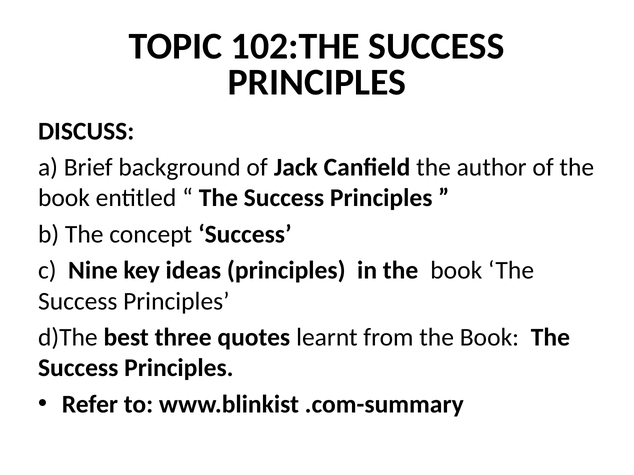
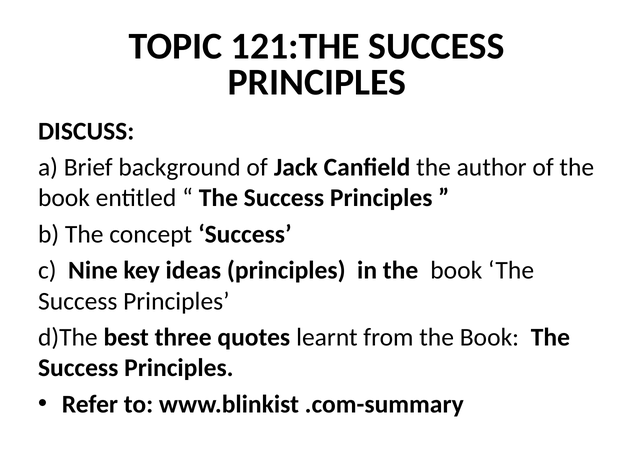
102:THE: 102:THE -> 121:THE (295, 46)
